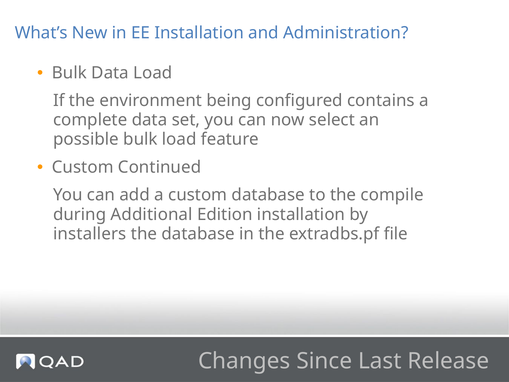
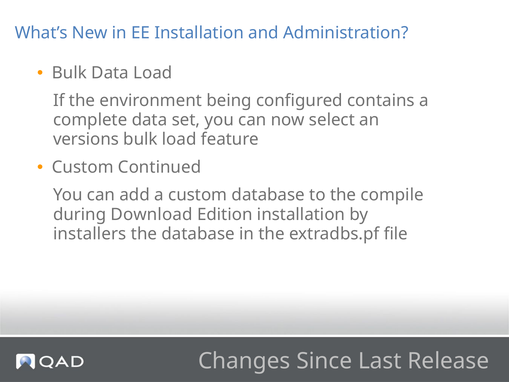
possible: possible -> versions (86, 139)
Additional: Additional -> Download (152, 214)
